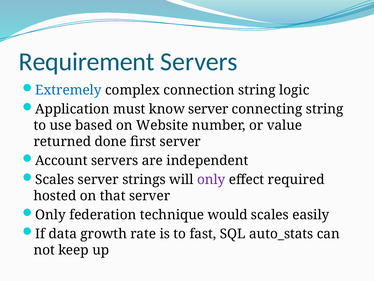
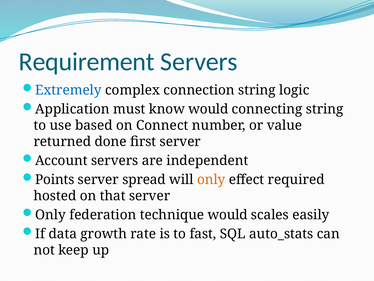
know server: server -> would (208, 109)
Website: Website -> Connect (162, 125)
Scales: Scales -> Points (55, 179)
strings: strings -> spread (144, 179)
only colour: purple -> orange (211, 179)
